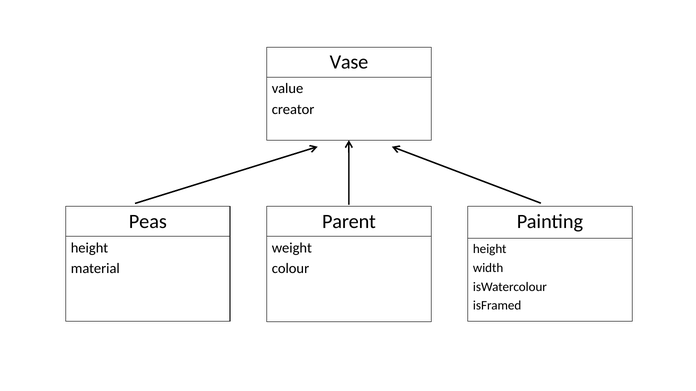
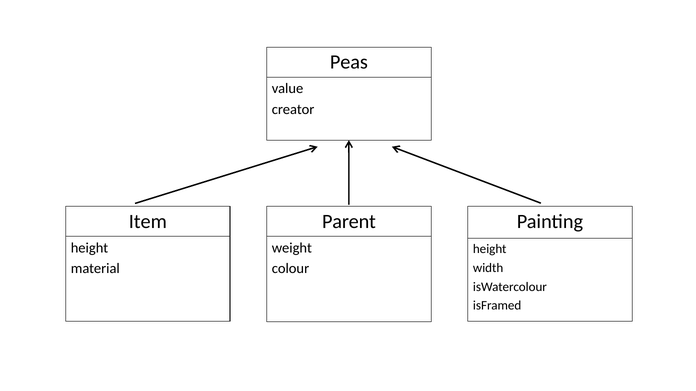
Vase: Vase -> Peas (349, 62)
Peas: Peas -> Item (148, 222)
